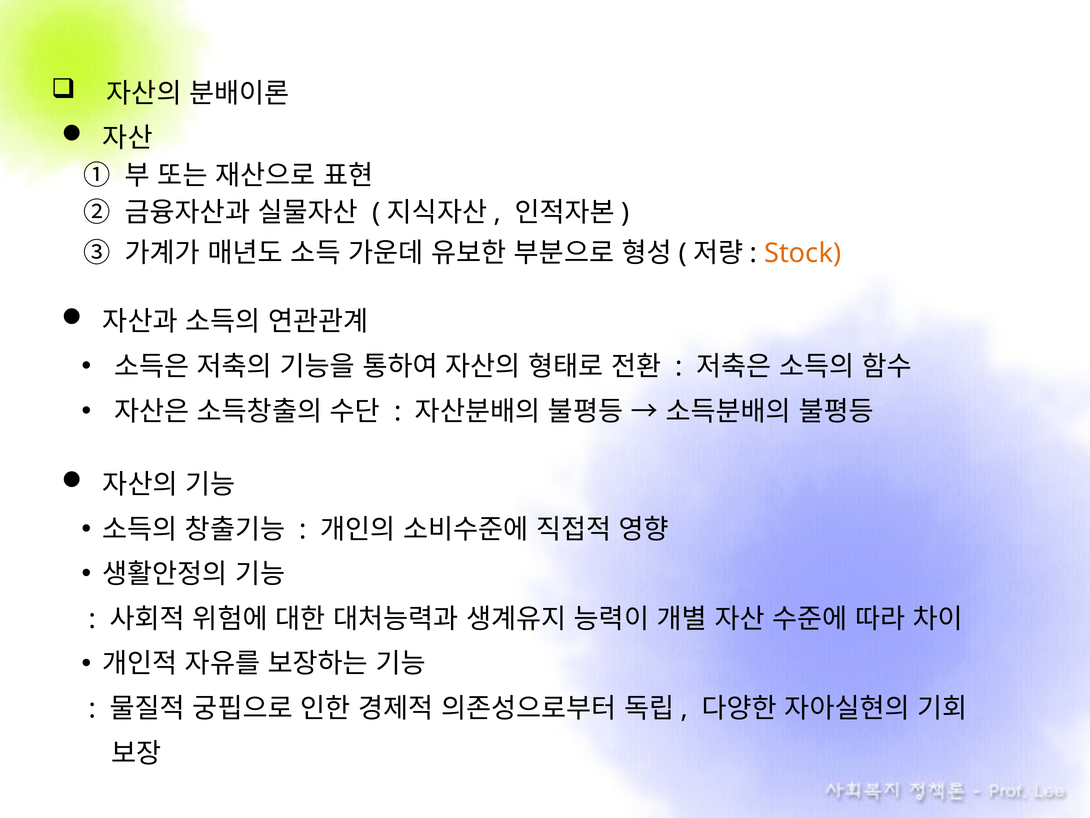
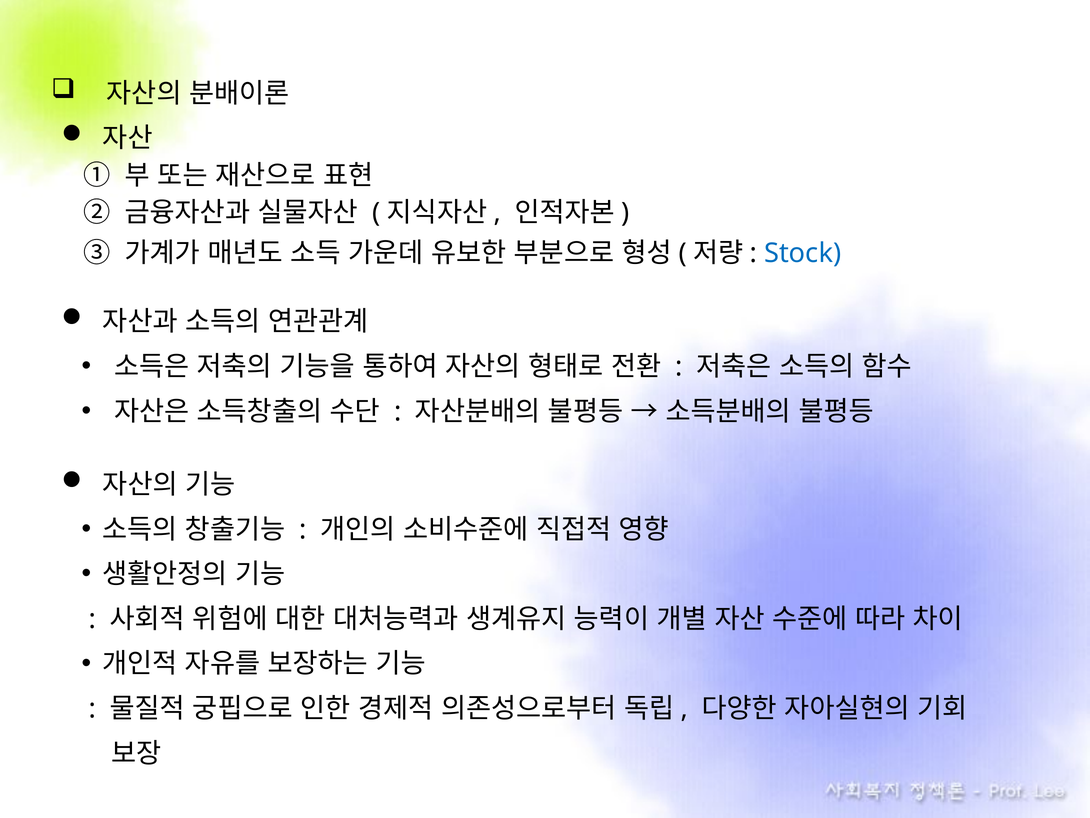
Stock colour: orange -> blue (803, 253)
